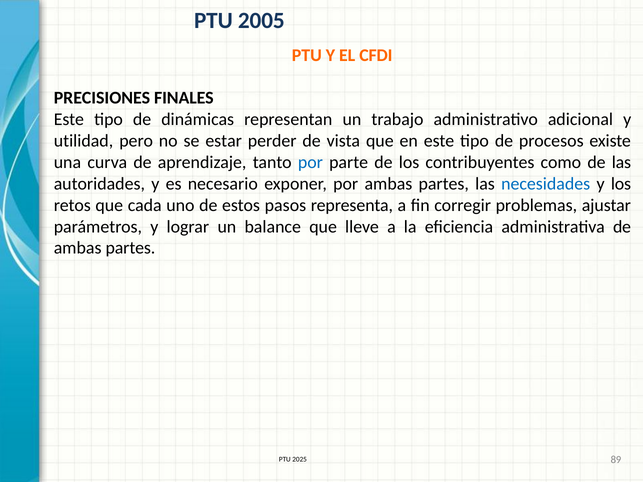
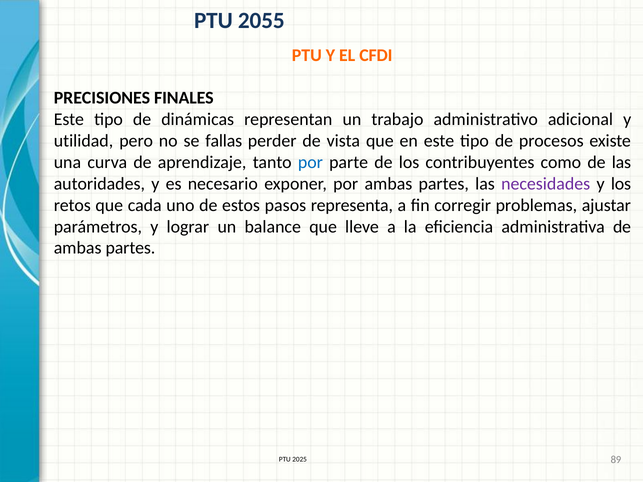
2005: 2005 -> 2055 (261, 21)
estar: estar -> fallas (224, 141)
necesidades colour: blue -> purple (546, 184)
